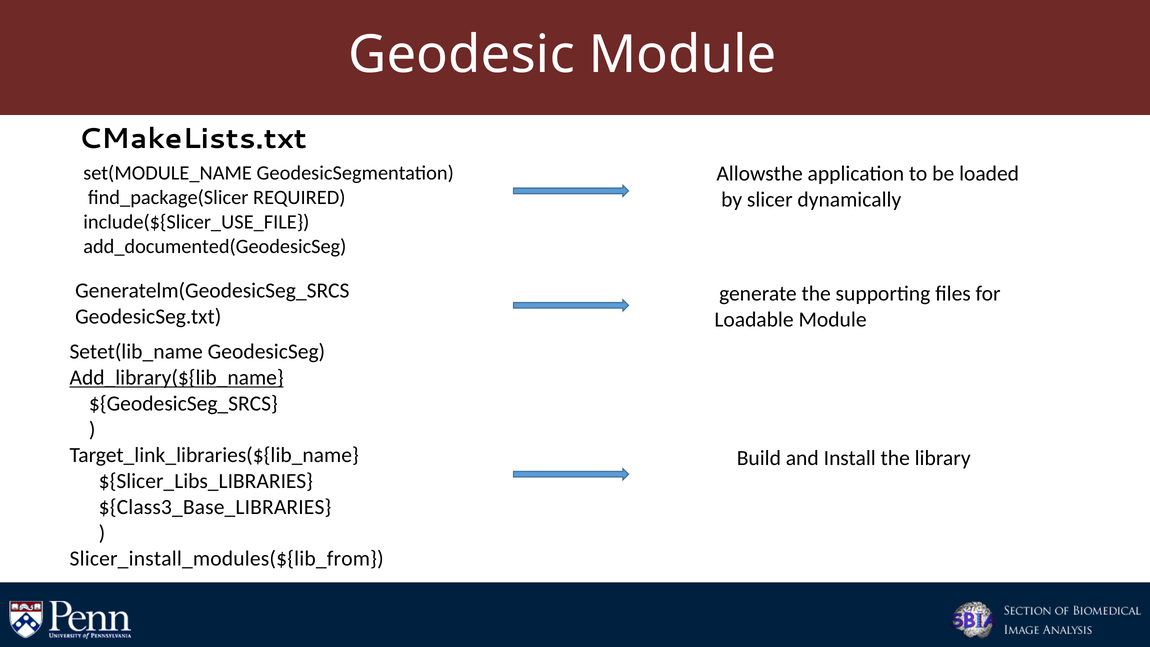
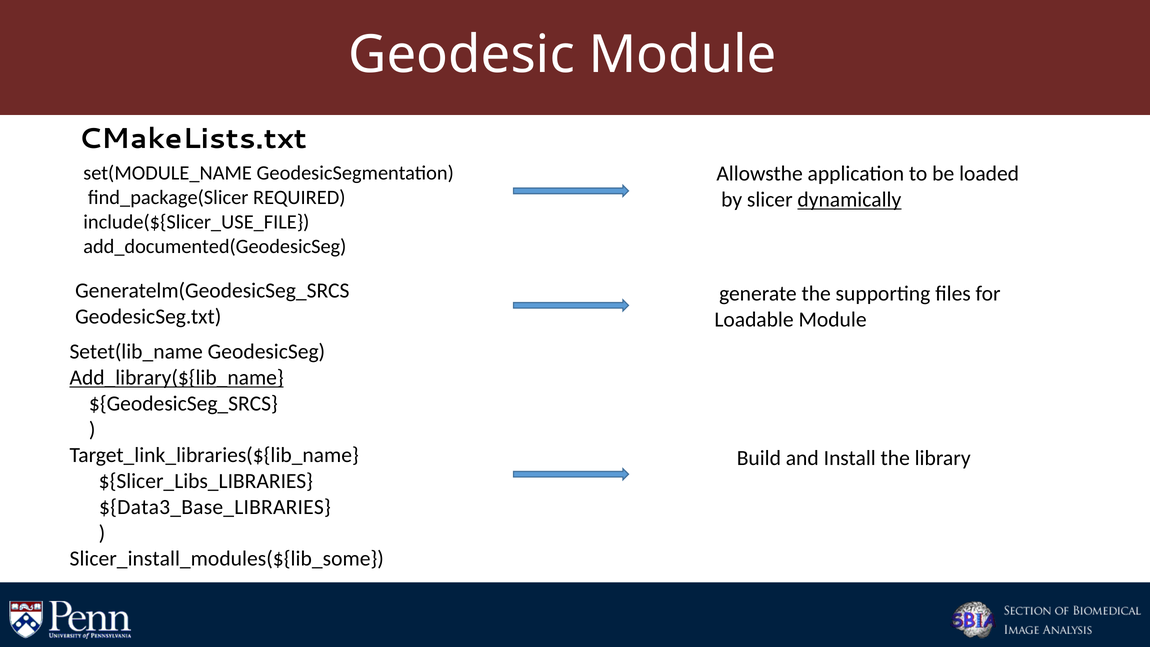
dynamically underline: none -> present (849, 200)
${Class3_Base_LIBRARIES: ${Class3_Base_LIBRARIES -> ${Data3_Base_LIBRARIES (215, 507)
Slicer_install_modules(${lib_from: Slicer_install_modules(${lib_from -> Slicer_install_modules(${lib_some (227, 559)
